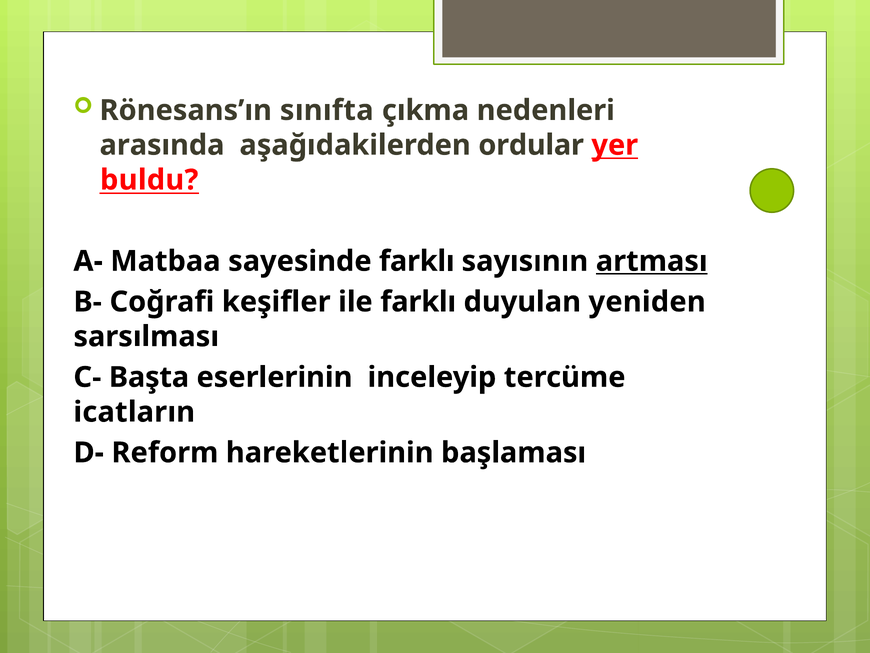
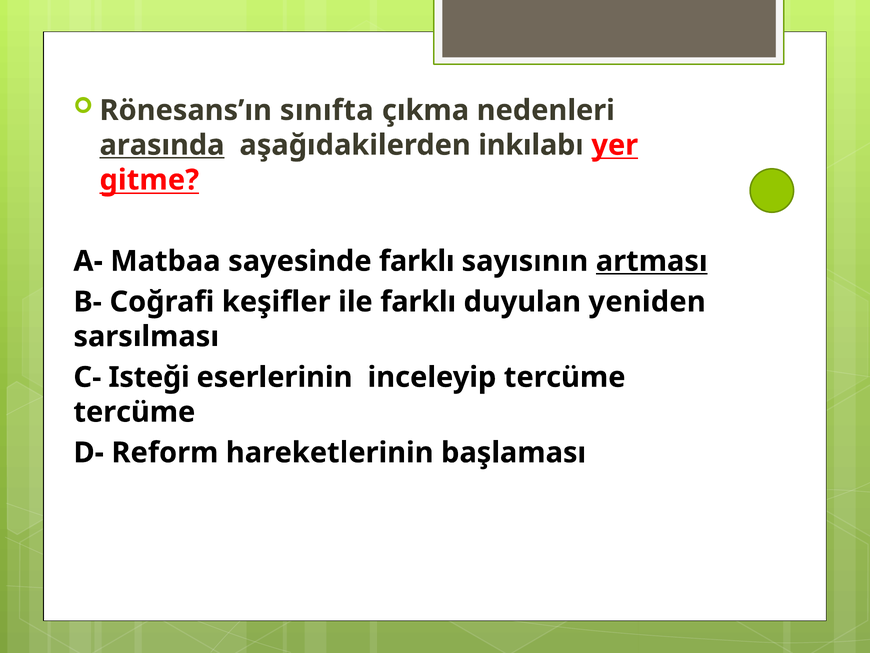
arasında underline: none -> present (162, 145)
ordular: ordular -> inkılabı (531, 145)
buldu: buldu -> gitme (149, 180)
Başta: Başta -> Isteği (149, 377)
icatların: icatların -> tercüme (134, 412)
